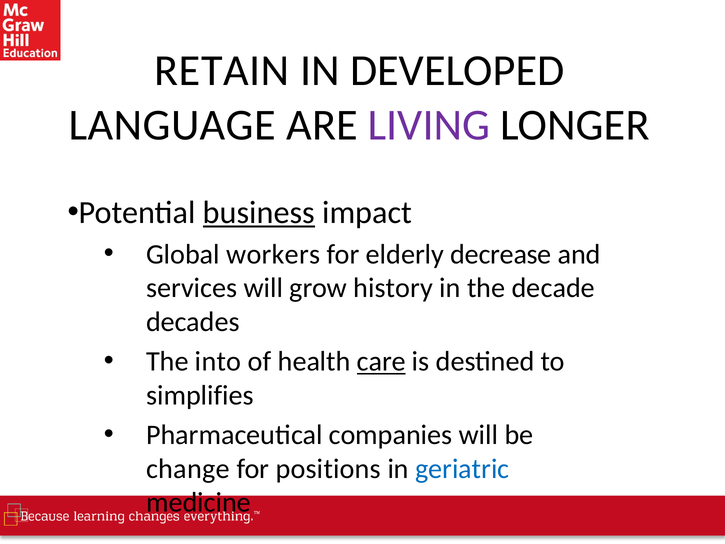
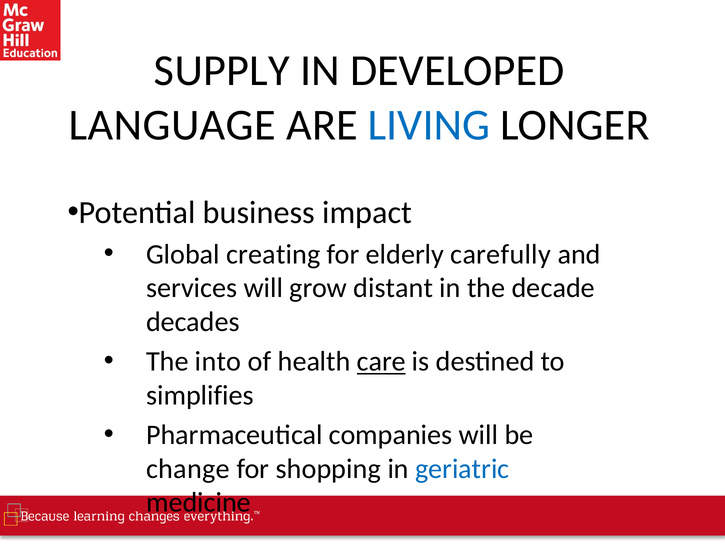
RETAIN: RETAIN -> SUPPLY (222, 71)
LIVING colour: purple -> blue (429, 125)
business underline: present -> none (259, 212)
workers: workers -> creating (273, 254)
decrease: decrease -> carefully (501, 254)
history: history -> distant (393, 288)
positions: positions -> shopping (328, 469)
